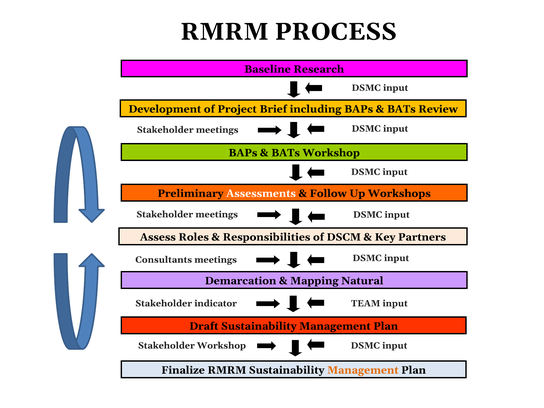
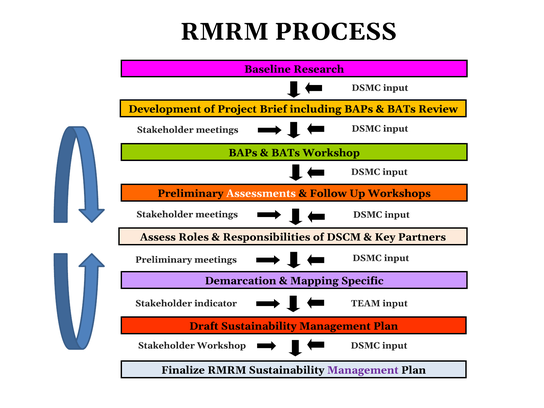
Consultants: Consultants -> Preliminary (164, 260)
Natural: Natural -> Specific (362, 281)
Management colour: orange -> purple (363, 370)
